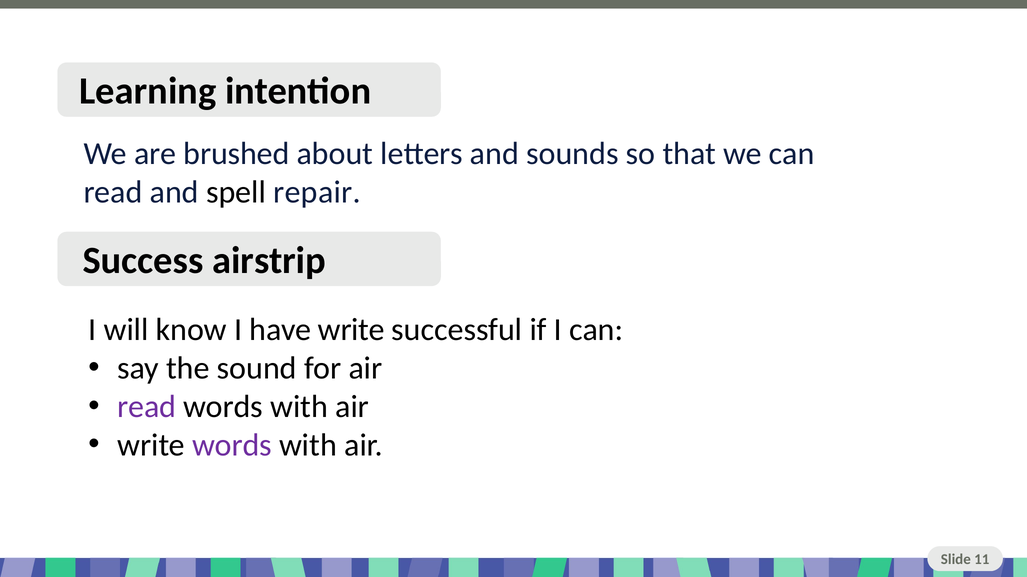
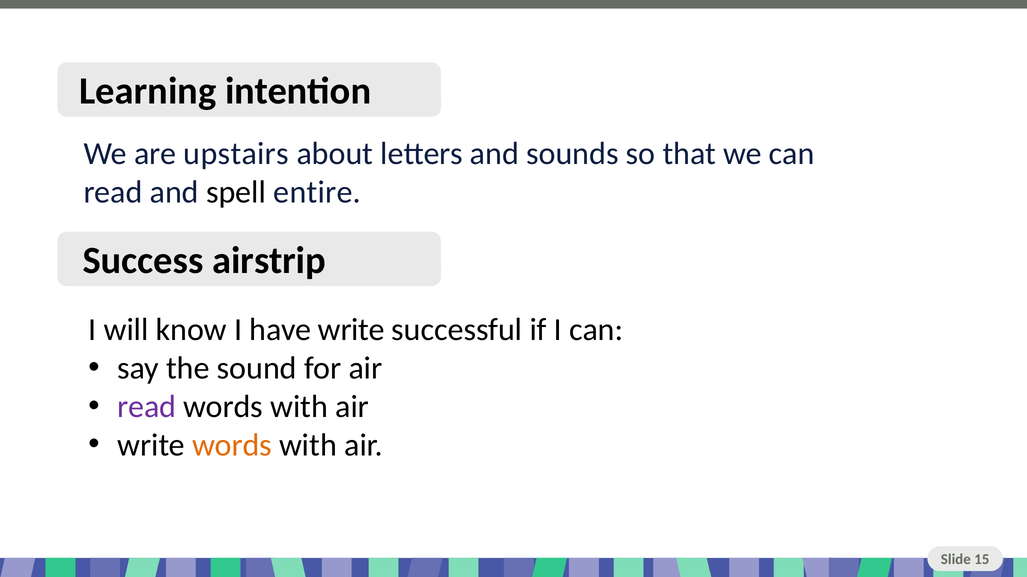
brushed: brushed -> upstairs (236, 154)
repair: repair -> entire (317, 192)
words colour: purple -> orange (232, 446)
11: 11 -> 15 (982, 560)
